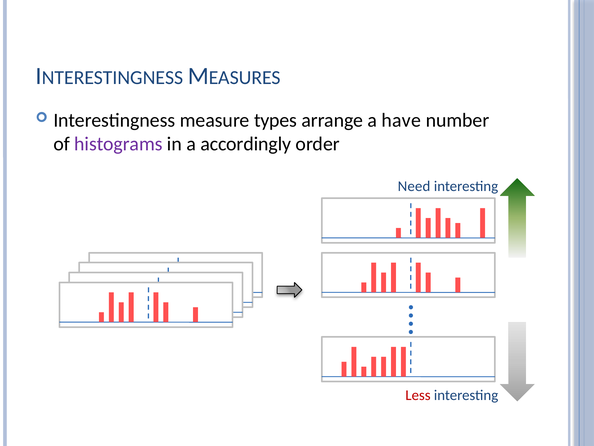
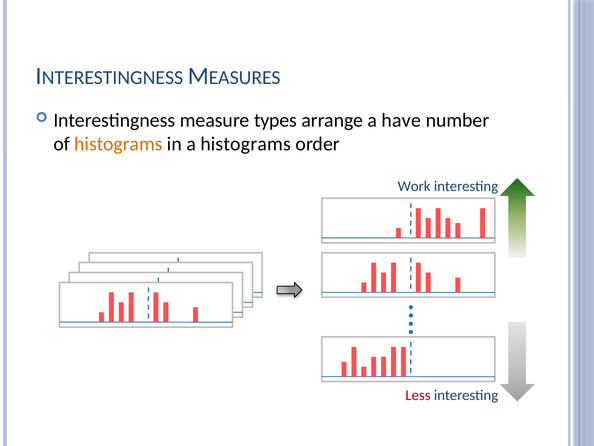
histograms colour: purple -> orange (118, 144)
a accordingly: accordingly -> histograms (246, 144)
Need: Need -> Work (414, 186)
